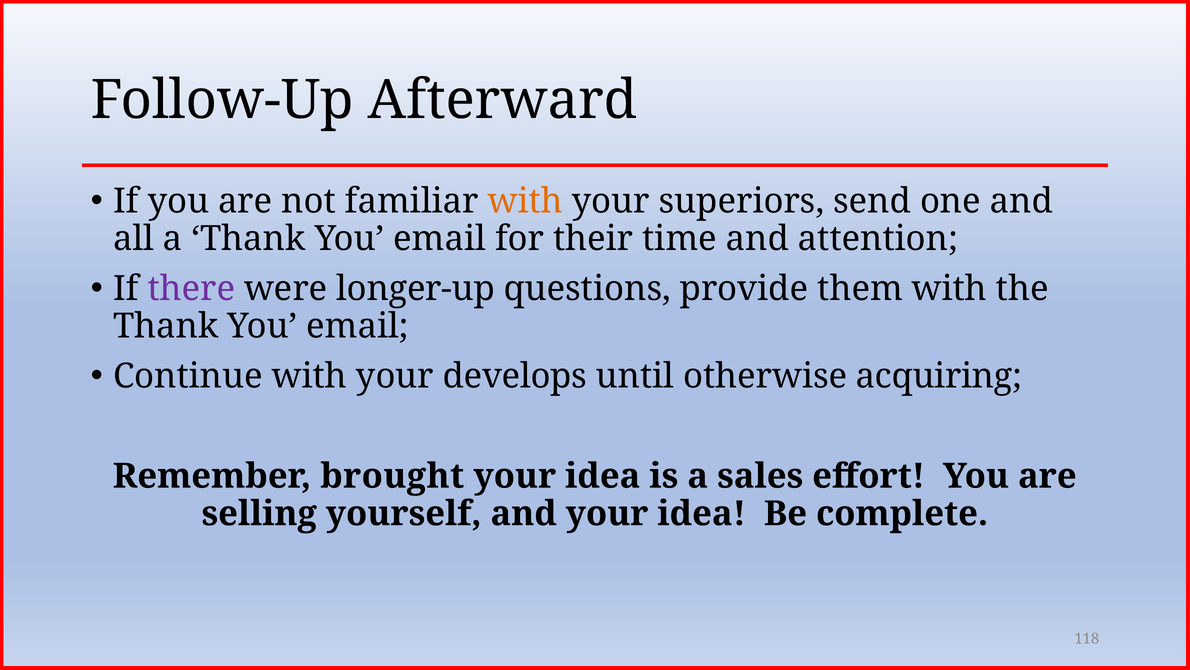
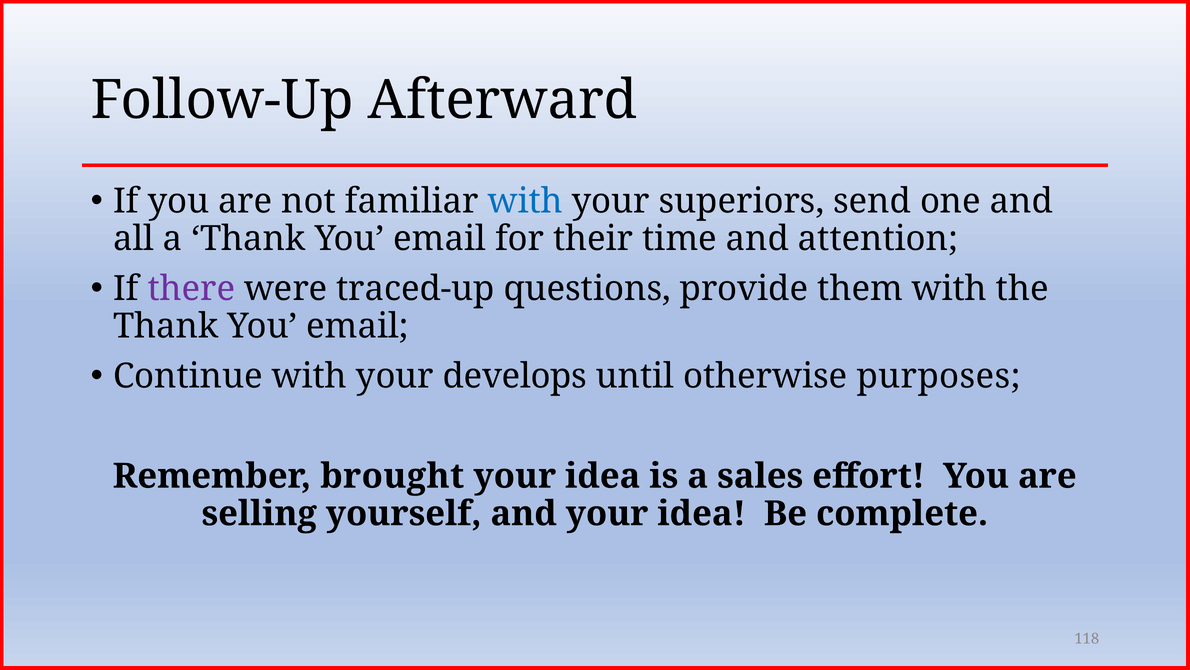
with colour: orange -> blue (525, 201)
longer-up: longer-up -> traced-up (416, 289)
acquiring: acquiring -> purposes (939, 376)
